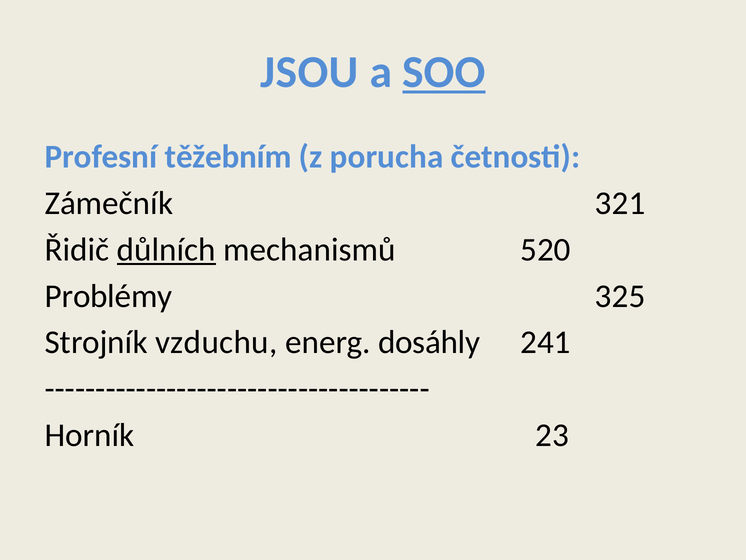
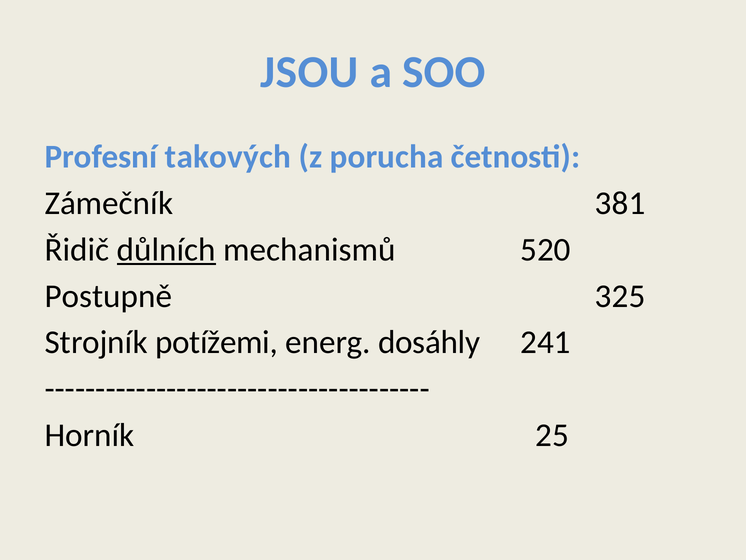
SOO underline: present -> none (444, 72)
těžebním: těžebním -> takových (228, 156)
321: 321 -> 381 (620, 203)
Problémy: Problémy -> Postupně (108, 296)
vzduchu: vzduchu -> potížemi (217, 342)
23: 23 -> 25 (552, 435)
